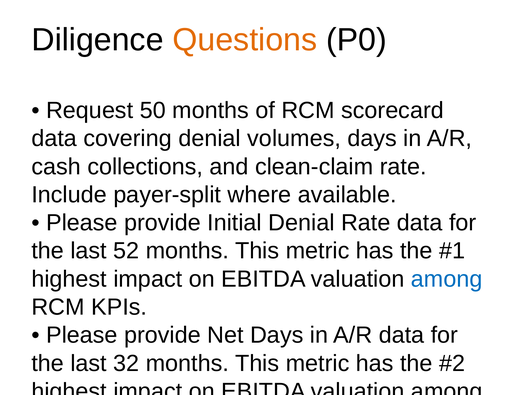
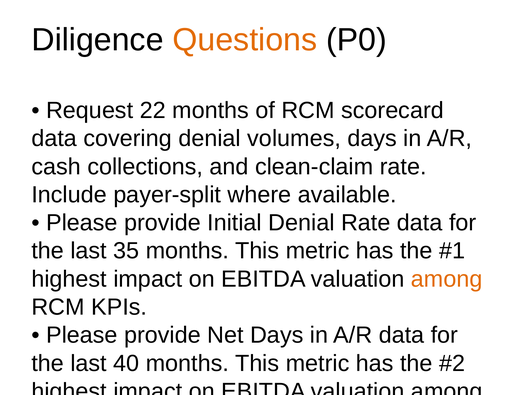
50: 50 -> 22 (153, 110)
52: 52 -> 35 (126, 251)
among colour: blue -> orange (447, 279)
32: 32 -> 40 (126, 363)
